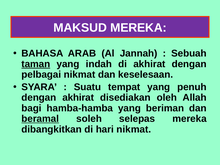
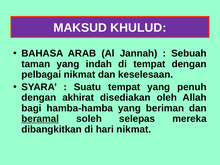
MAKSUD MEREKA: MEREKA -> KHULUD (138, 28)
taman underline: present -> none (36, 64)
di akhirat: akhirat -> tempat (149, 64)
